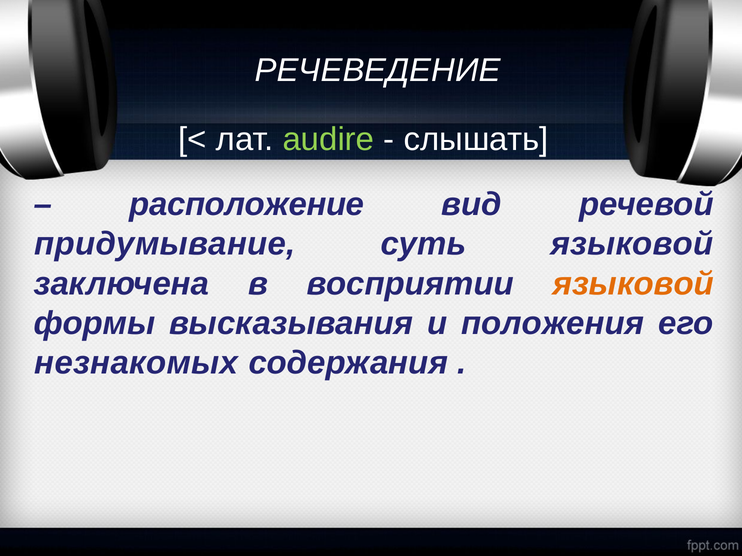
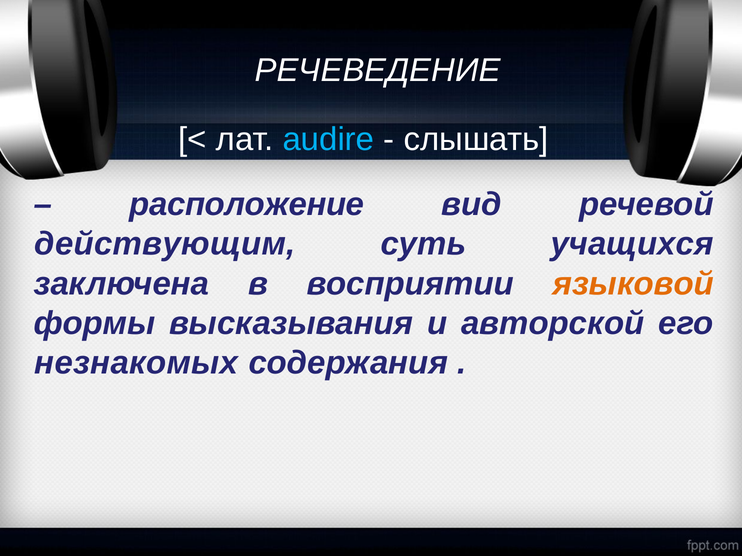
audire colour: light green -> light blue (328, 139)
придумывание: придумывание -> действующим (165, 244)
суть языковой: языковой -> учащихся (632, 244)
положения: положения -> авторской (553, 323)
